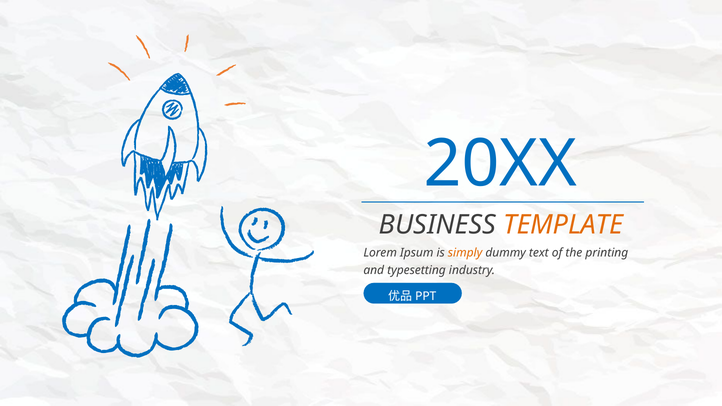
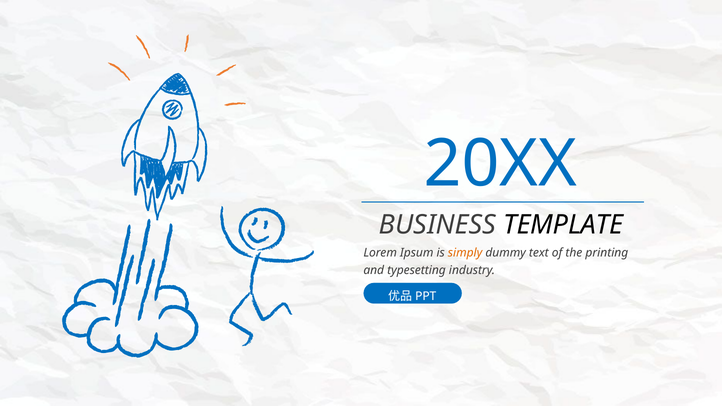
TEMPLATE colour: orange -> black (563, 225)
